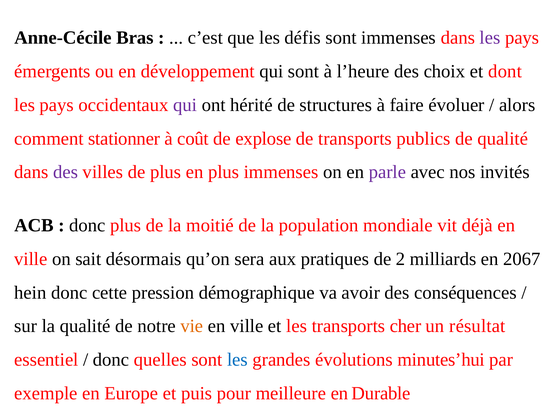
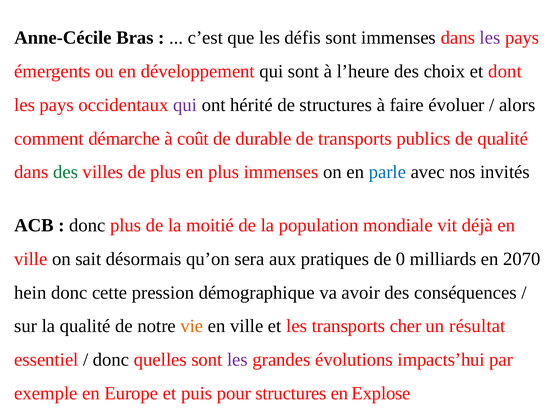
stationner: stationner -> démarche (124, 139)
explose: explose -> durable (263, 139)
des colour: purple -> green (66, 172)
parle colour: purple -> blue (387, 172)
2: 2 -> 0 (401, 259)
2067: 2067 -> 2070 (522, 259)
les colour: blue -> purple (237, 360)
minutes’hui: minutes’hui -> impacts’hui (441, 360)
pour meilleure: meilleure -> structures (291, 393)
Durable: Durable -> Explose (381, 393)
